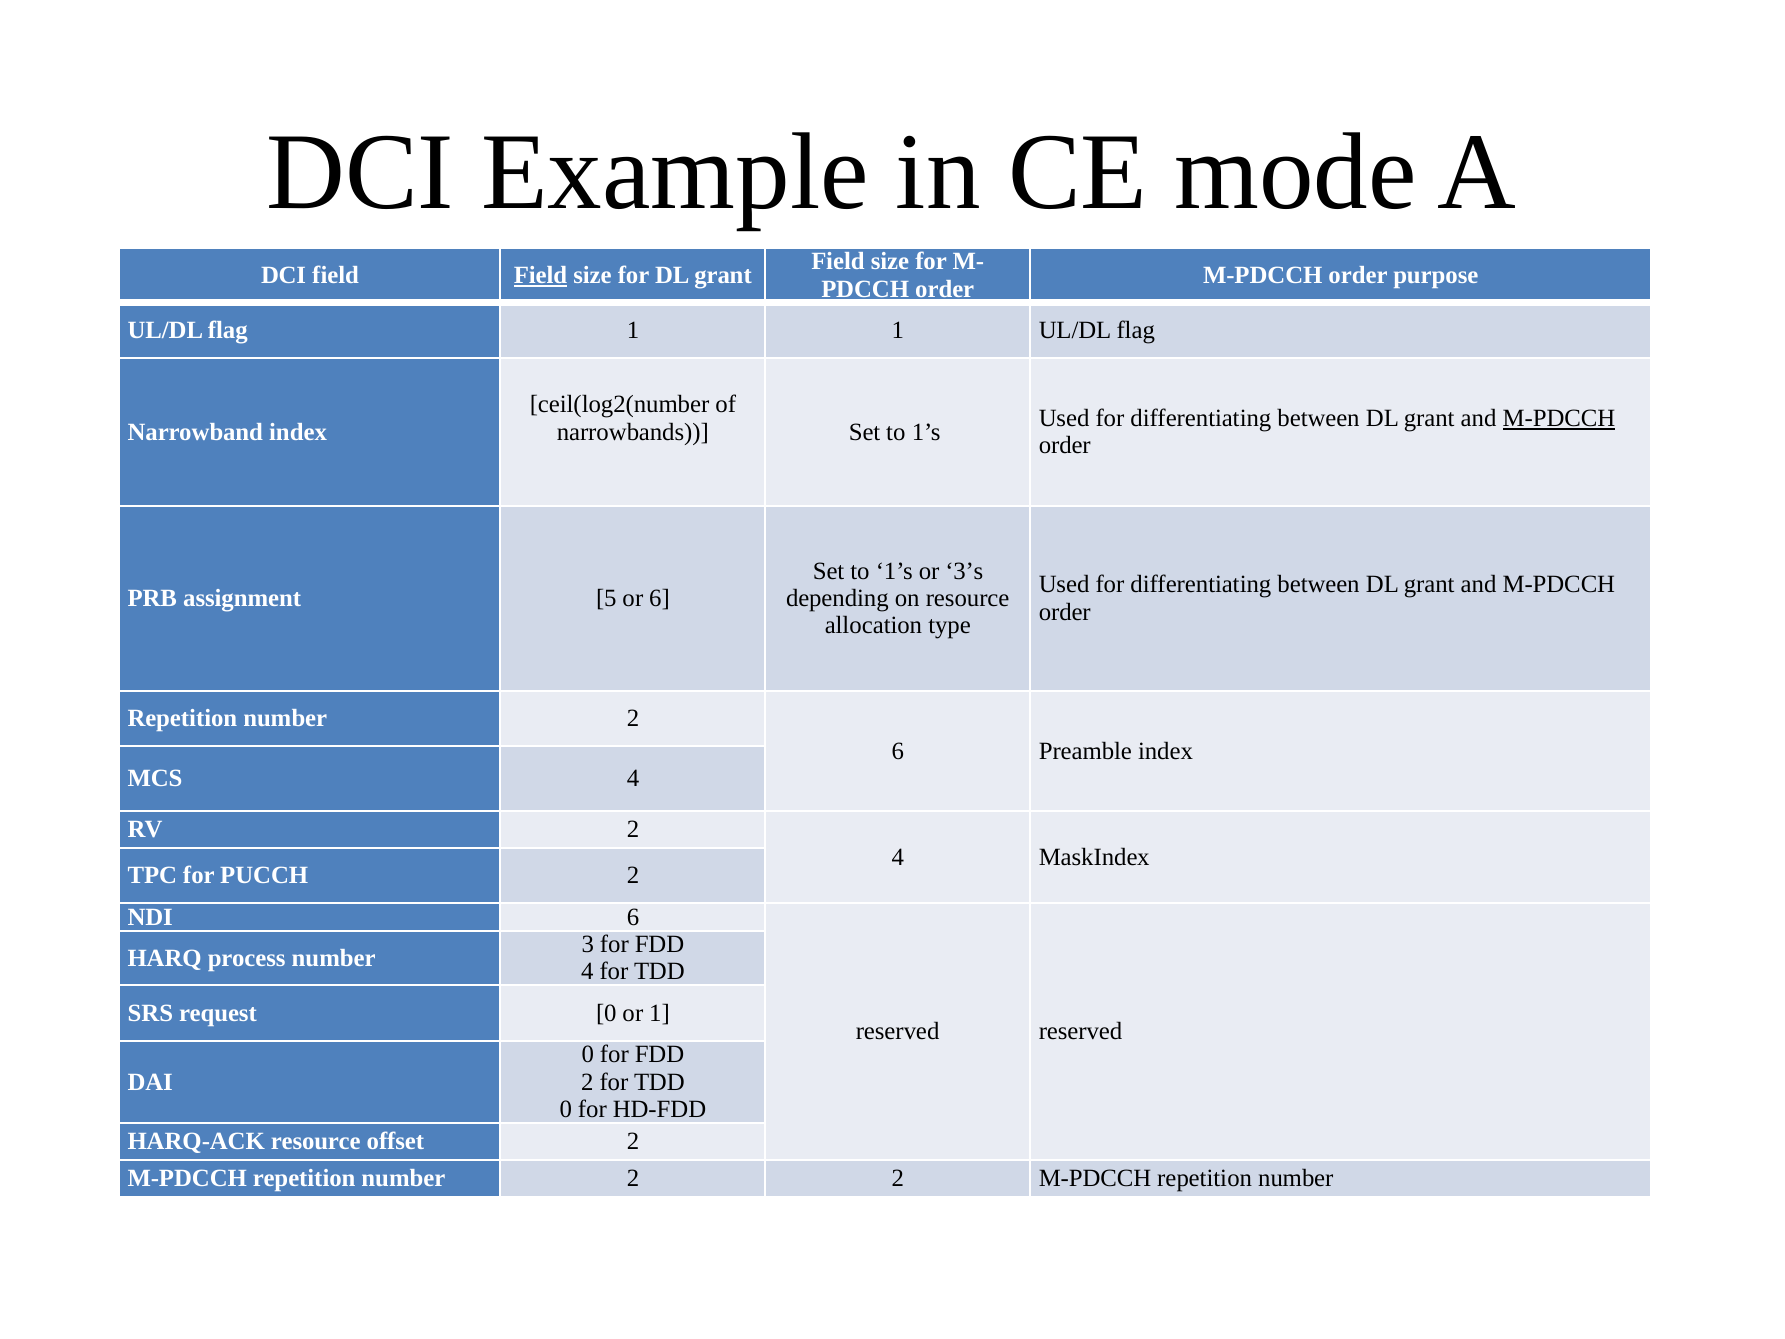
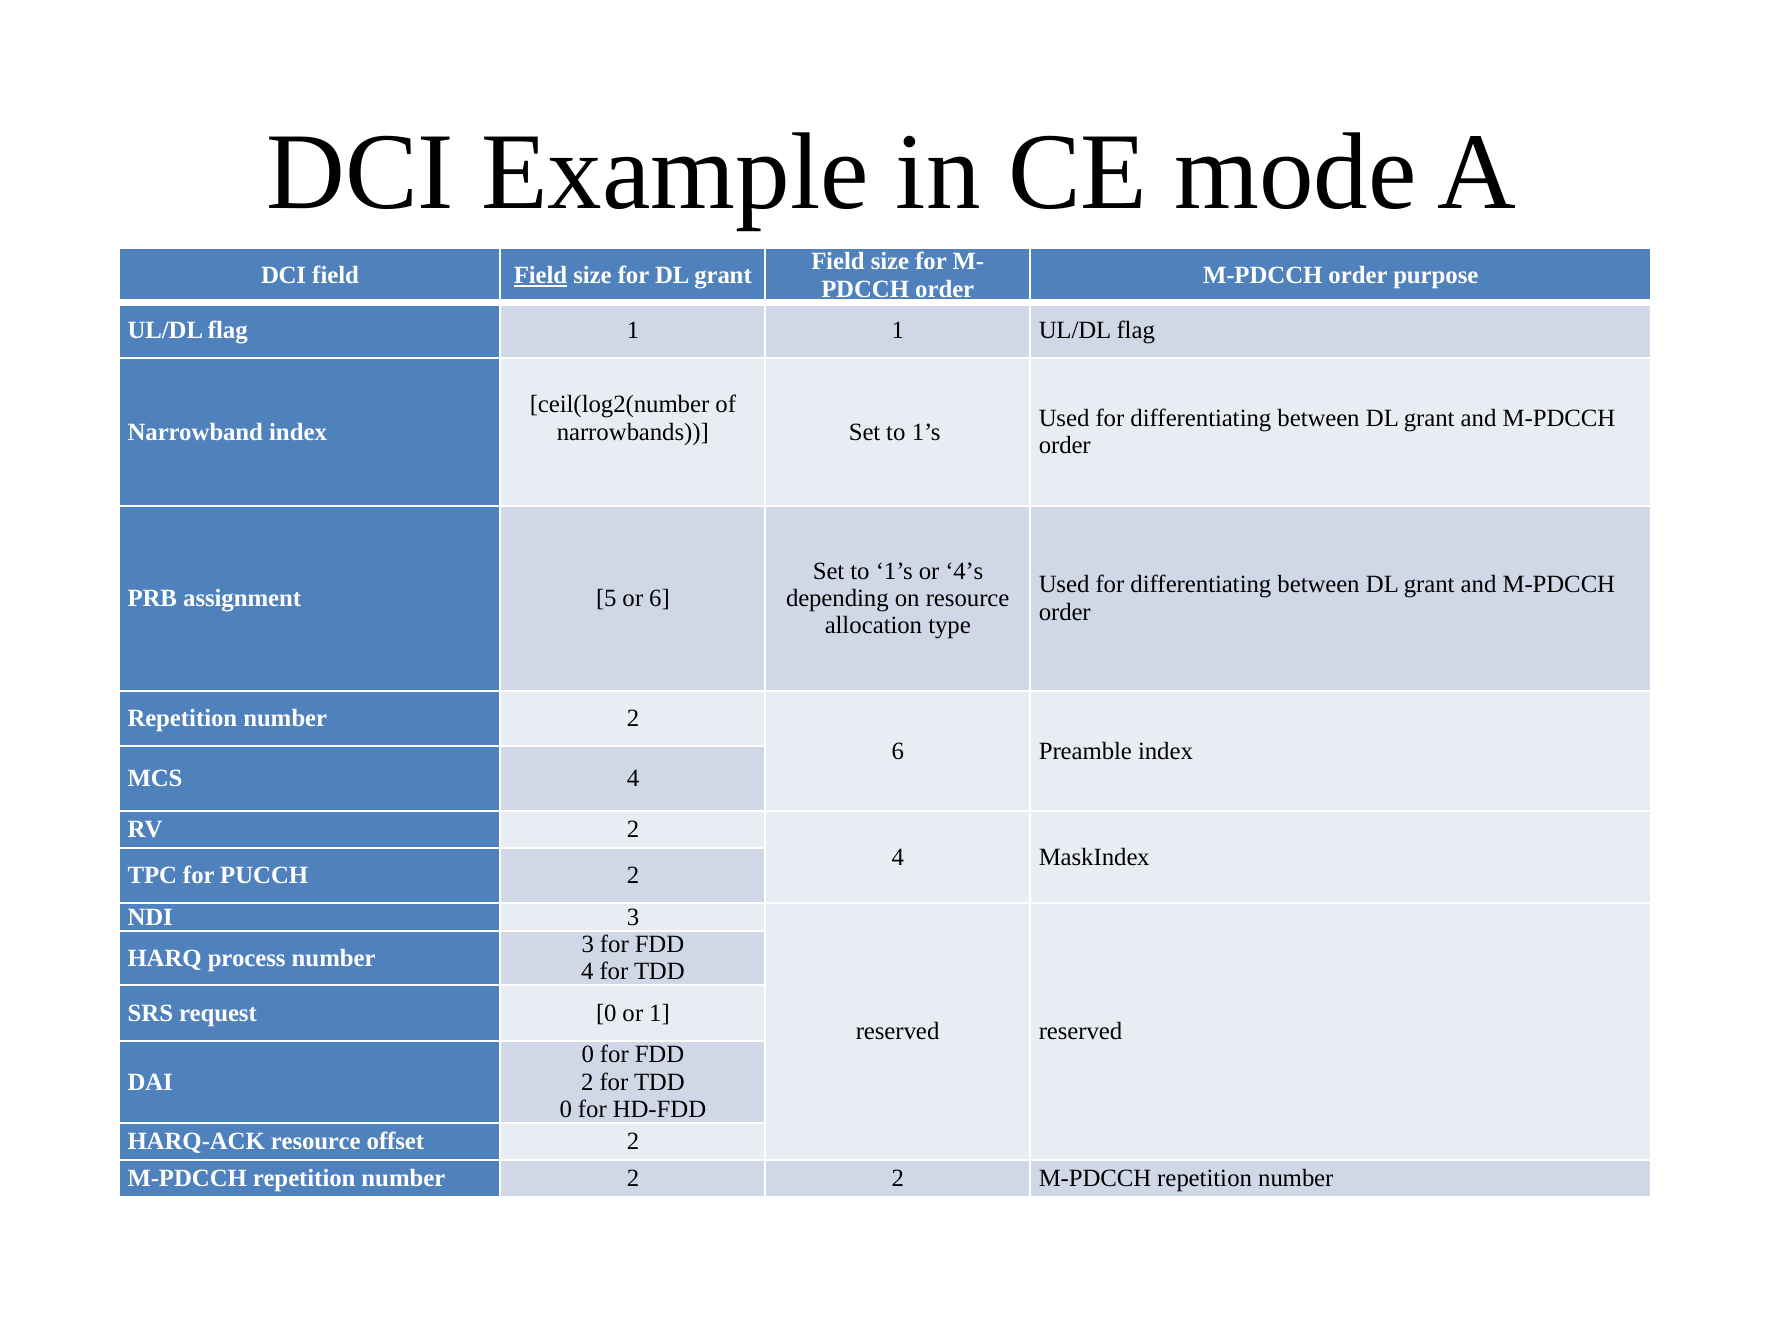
M-PDCCH underline: present -> none (1559, 418)
3’s: 3’s -> 4’s (964, 571)
NDI 6: 6 -> 3 (633, 917)
